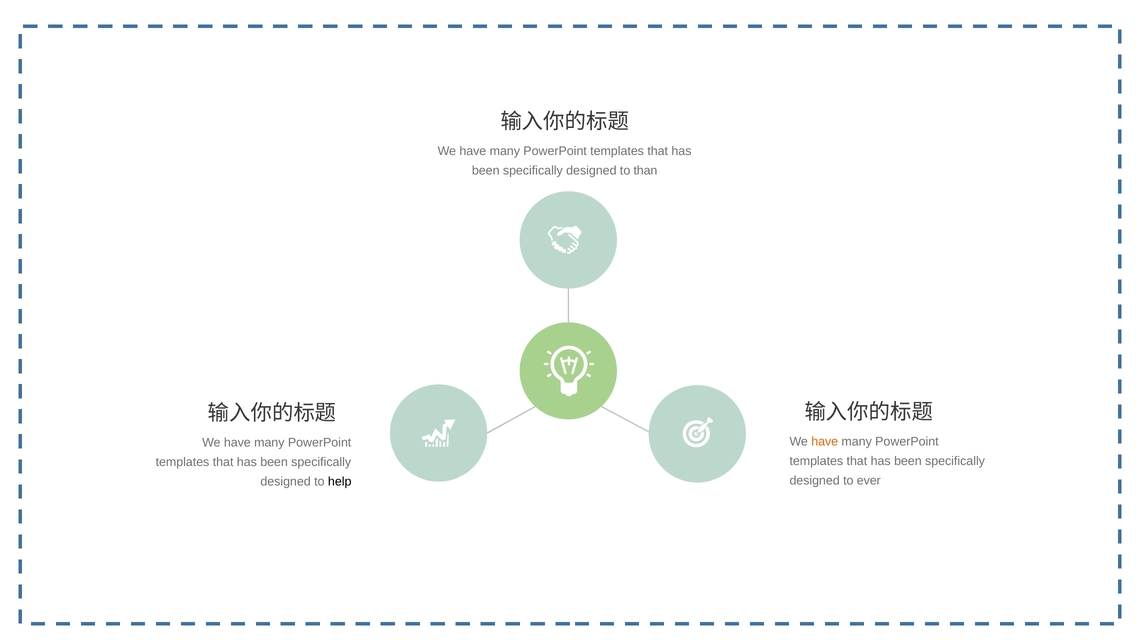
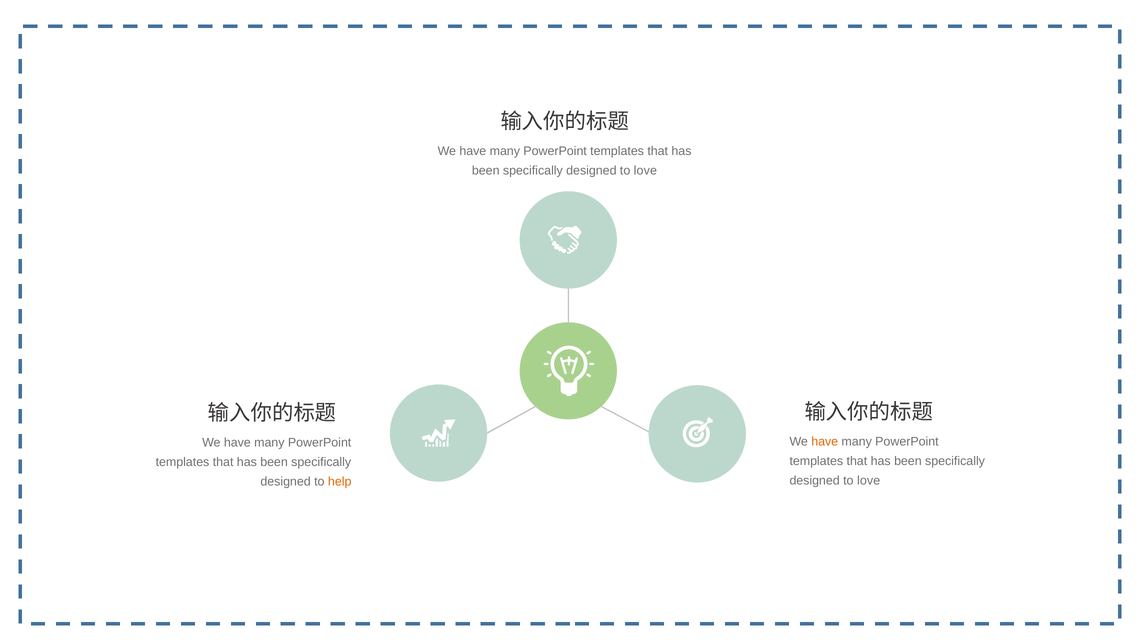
than: than -> love (645, 171)
ever: ever -> love (869, 480)
help colour: black -> orange (340, 482)
